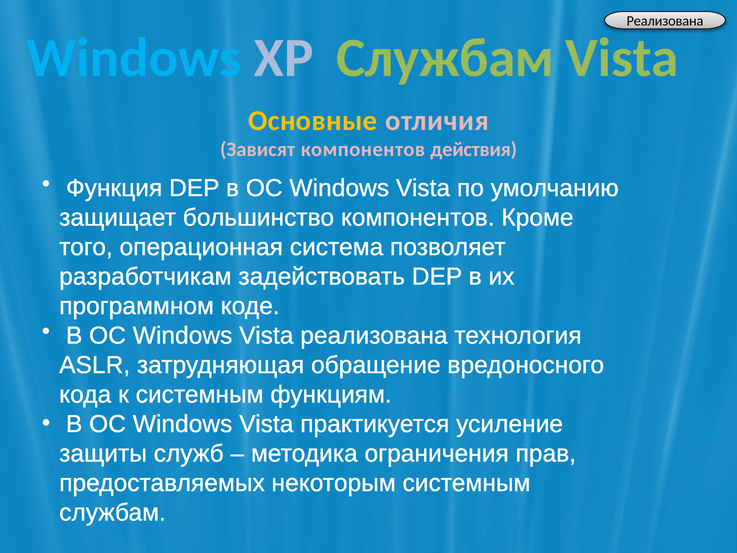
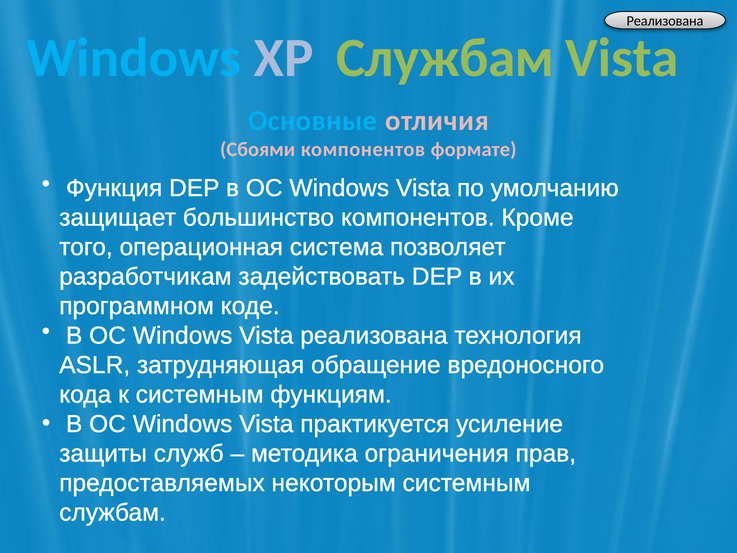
Основные colour: yellow -> light blue (313, 121)
Зависят: Зависят -> Сбоями (258, 150)
действия: действия -> формате (474, 150)
